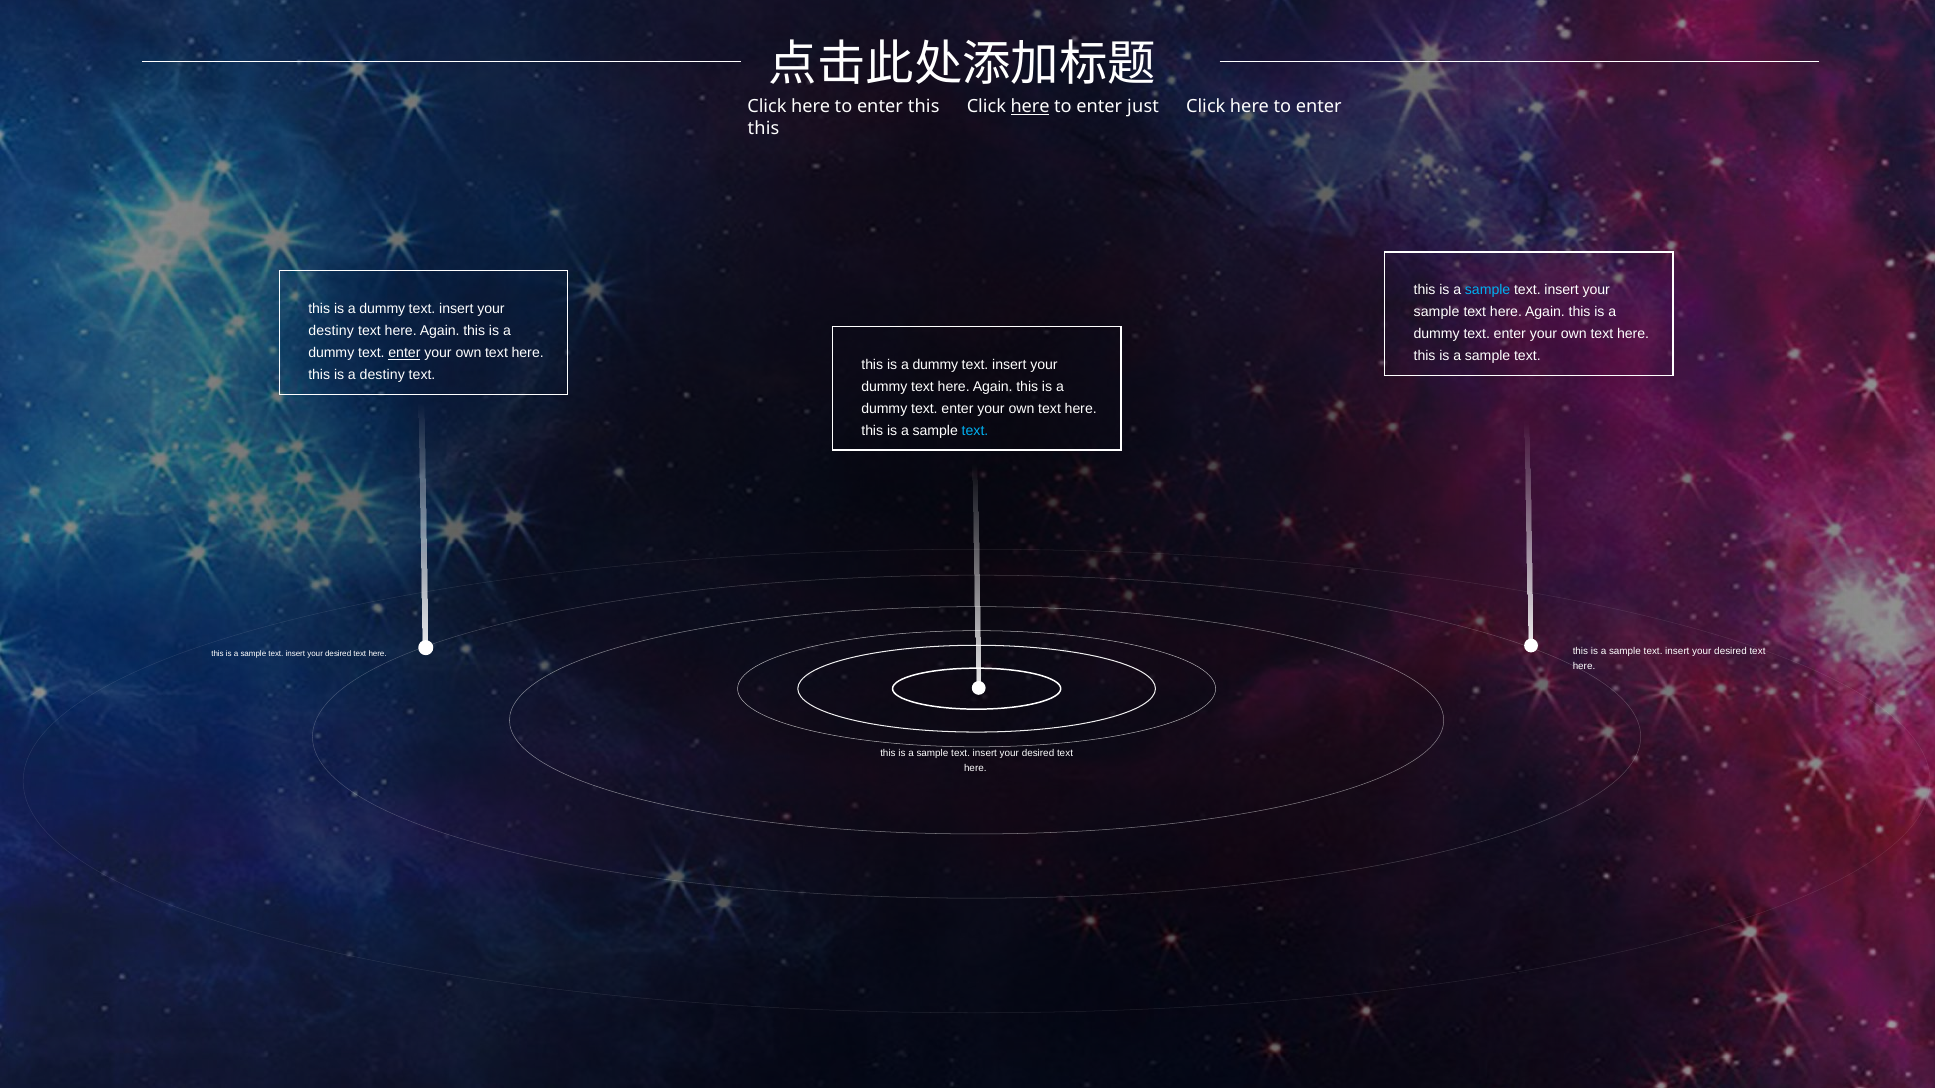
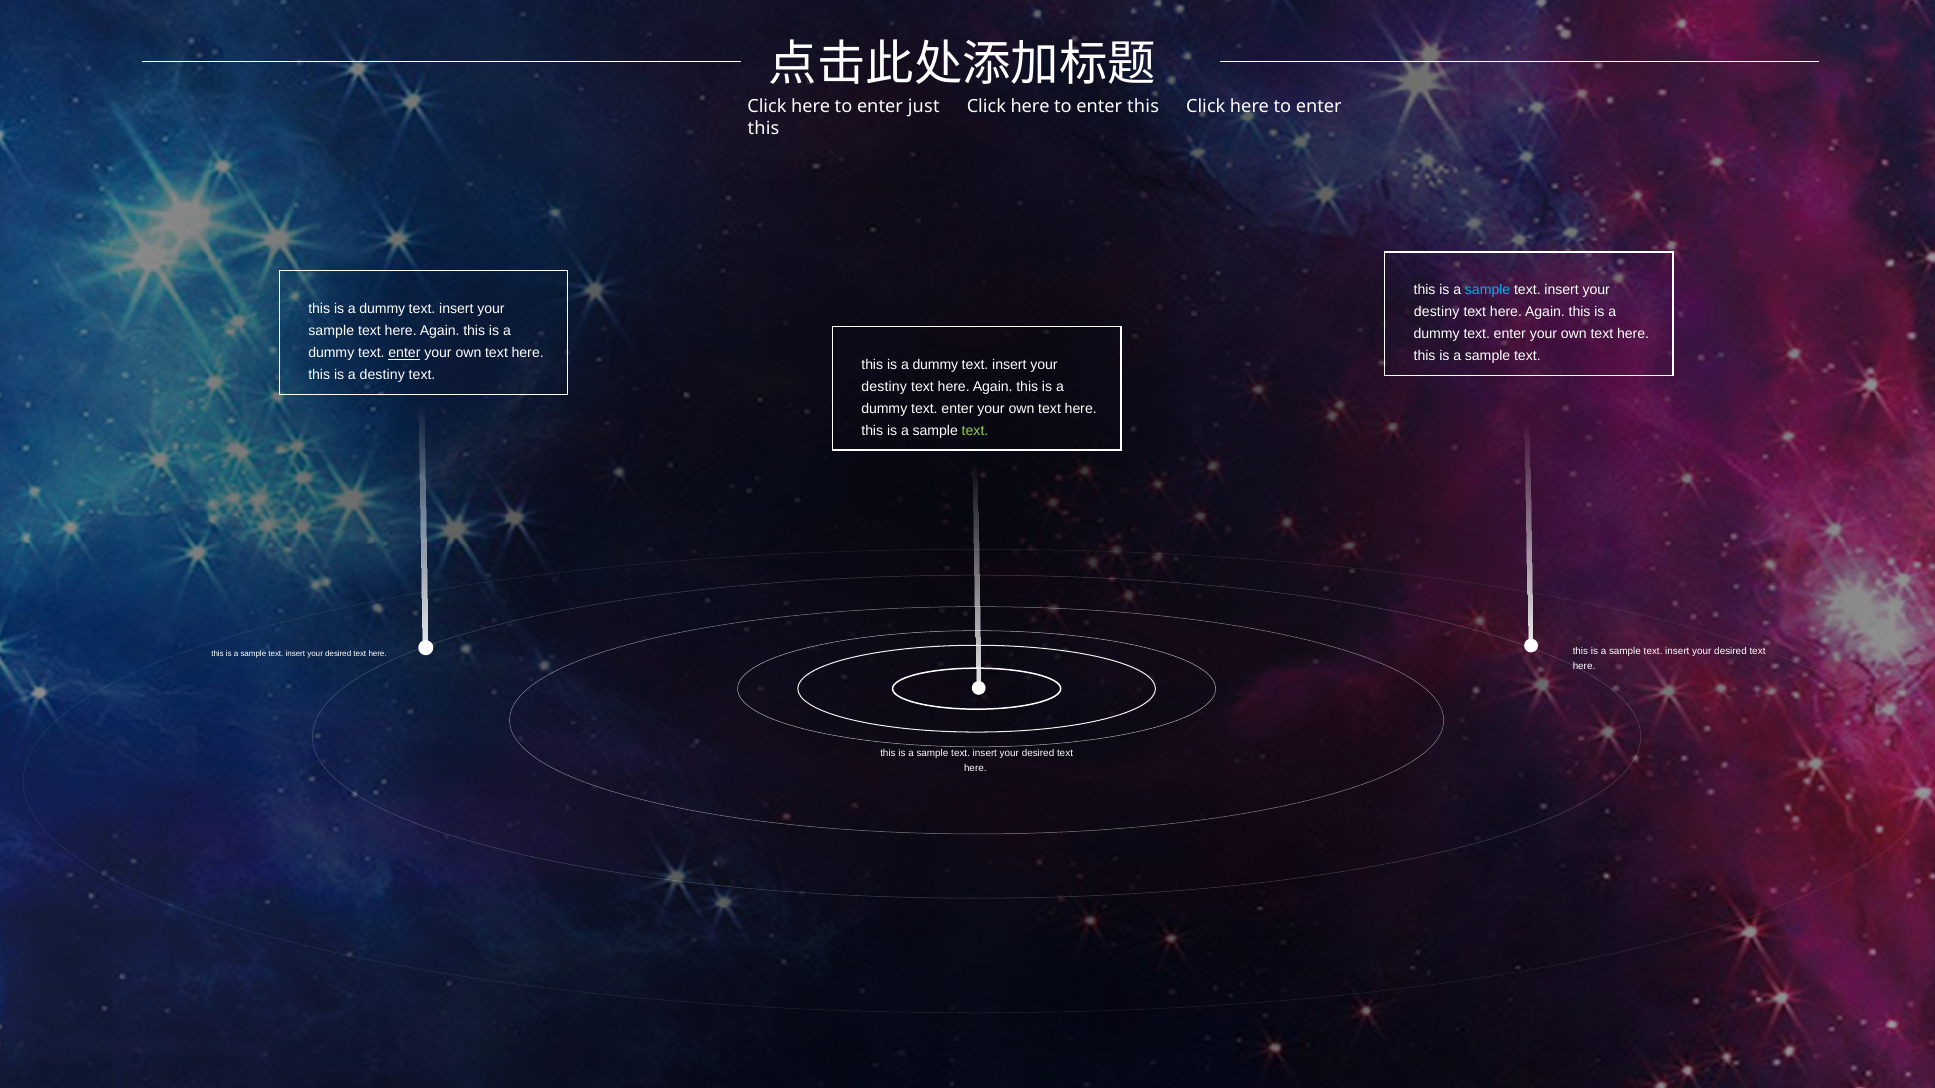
this: this -> just (924, 106)
here underline: present -> none (1030, 106)
just: just -> this (1143, 106)
sample: sample -> destiny (1437, 312)
destiny: destiny -> sample (331, 331)
dummy: dummy -> destiny (884, 387)
text colour: light blue -> light green (975, 431)
